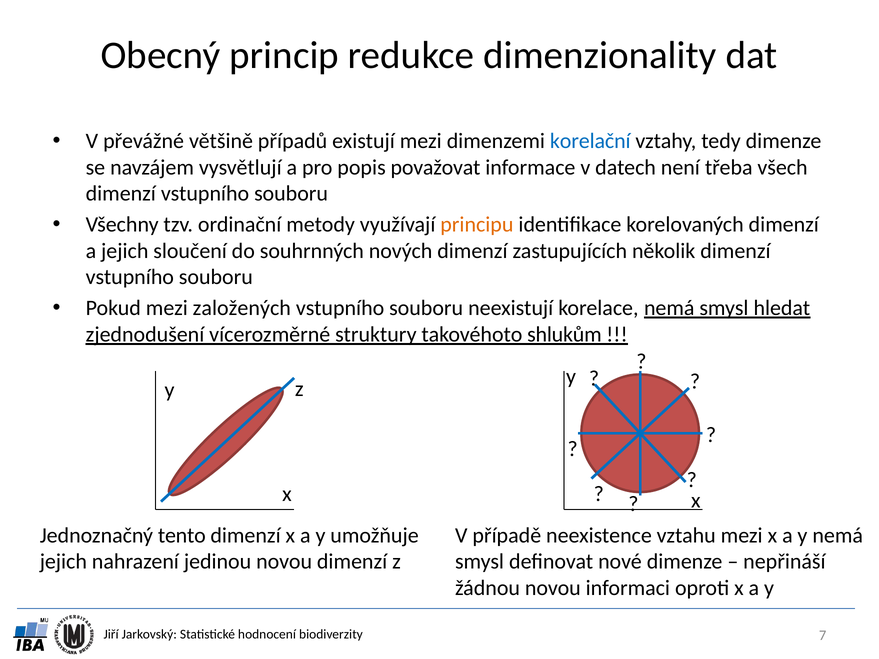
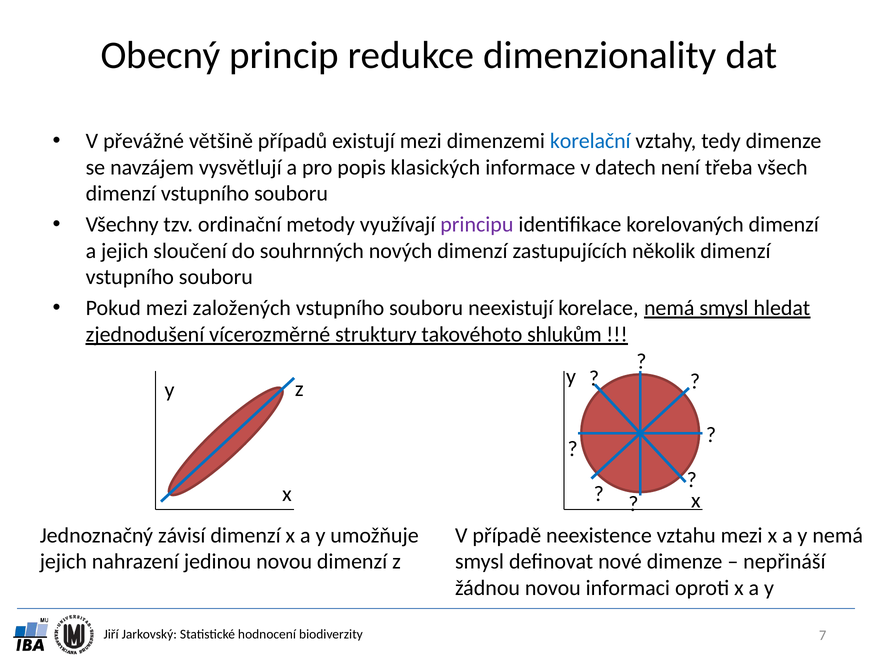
považovat: považovat -> klasických (435, 167)
principu colour: orange -> purple (477, 225)
tento: tento -> závisí (182, 536)
